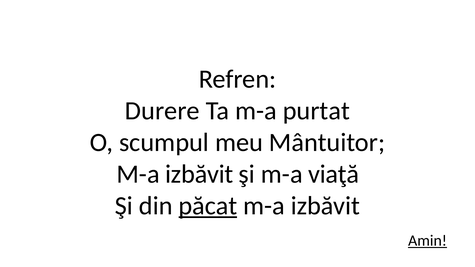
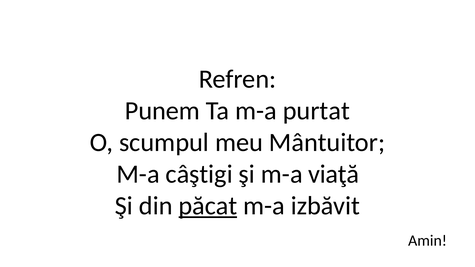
Durere: Durere -> Punem (162, 111)
izbăvit: izbăvit -> câştigi (199, 174)
Amin underline: present -> none (428, 241)
